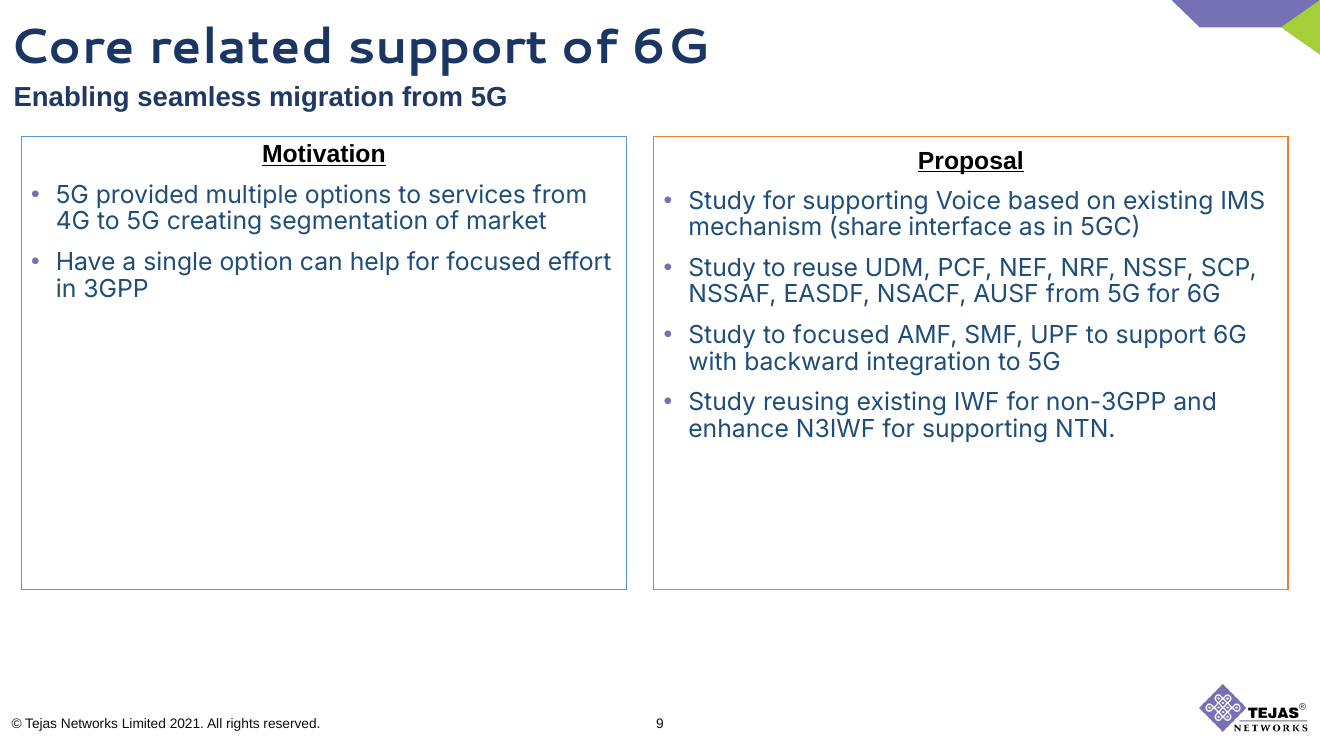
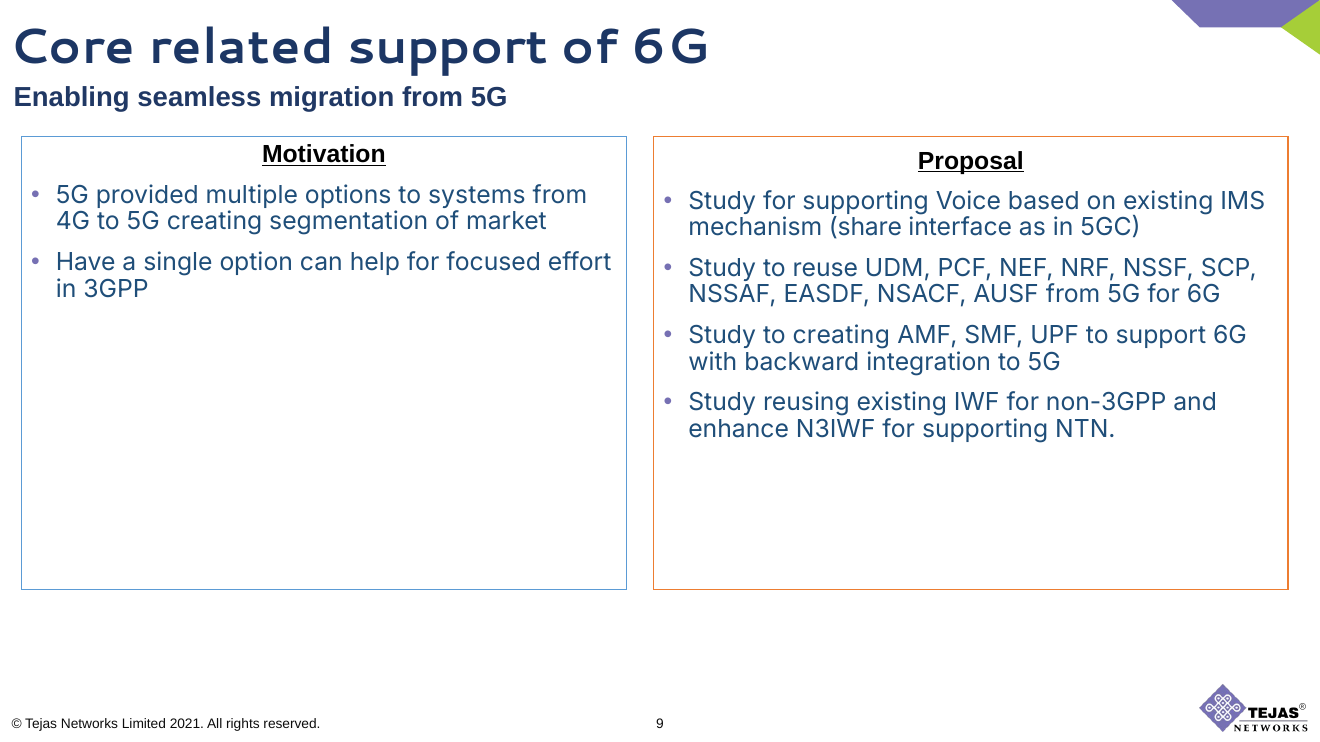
services: services -> systems (477, 195)
to focused: focused -> creating (841, 336)
